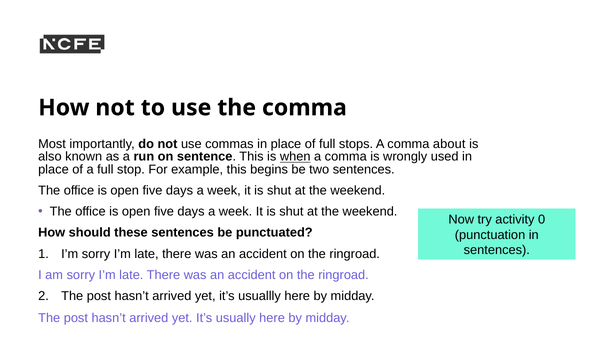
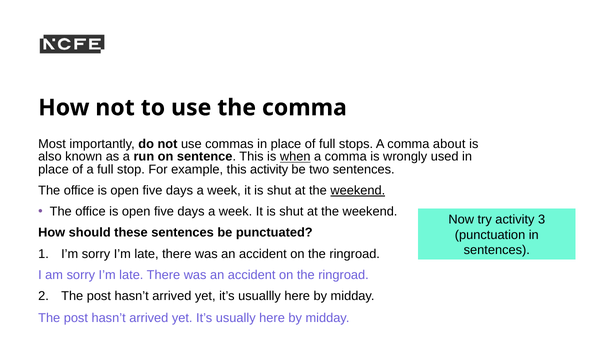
this begins: begins -> activity (269, 170)
weekend underline: none -> present (358, 191)
0: 0 -> 3 (542, 220)
